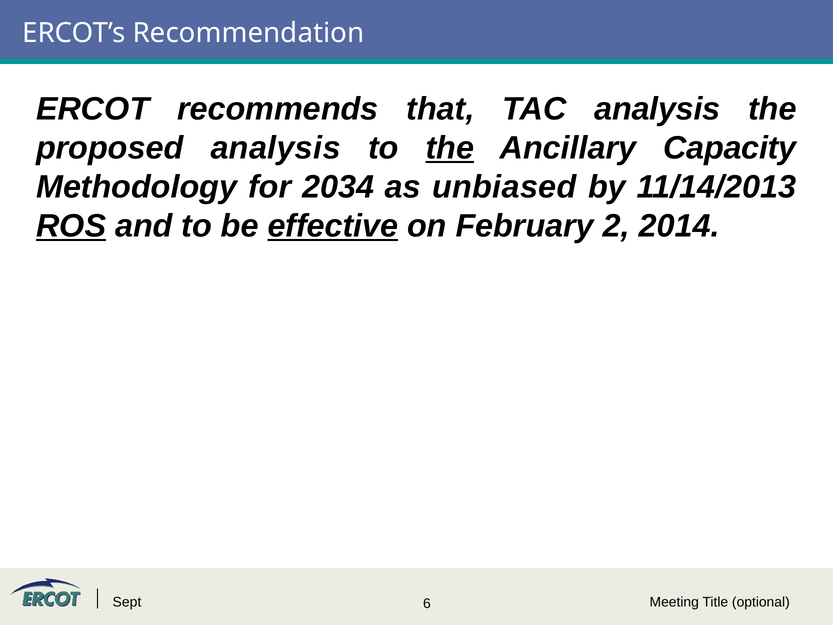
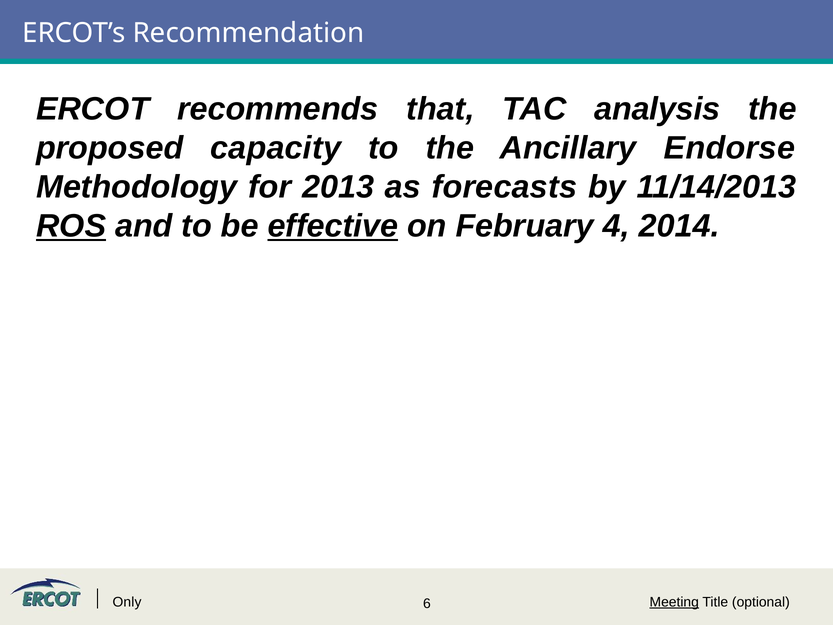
proposed analysis: analysis -> capacity (276, 148)
the underline: present -> none (450, 148)
Capacity: Capacity -> Endorse (730, 148)
2034: 2034 -> 2013 (338, 187)
unbiased: unbiased -> forecasts (504, 187)
2: 2 -> 4 (616, 226)
Sept: Sept -> Only (127, 602)
Meeting underline: none -> present (674, 602)
